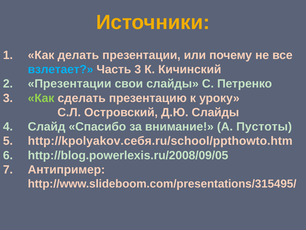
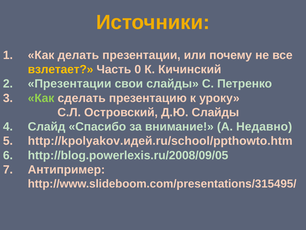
взлетает colour: light blue -> yellow (61, 69)
Часть 3: 3 -> 0 (138, 69)
Пустоты: Пустоты -> Недавно (264, 126)
http://kpolyakov.себя.ru/school/ppthowto.htm: http://kpolyakov.себя.ru/school/ppthowto.htm -> http://kpolyakov.идей.ru/school/ppthowto.htm (160, 141)
